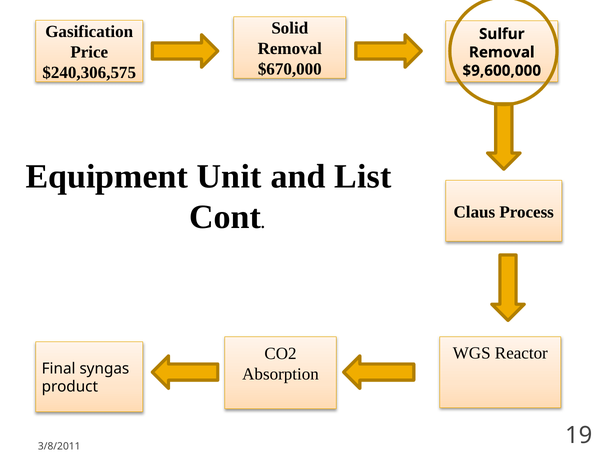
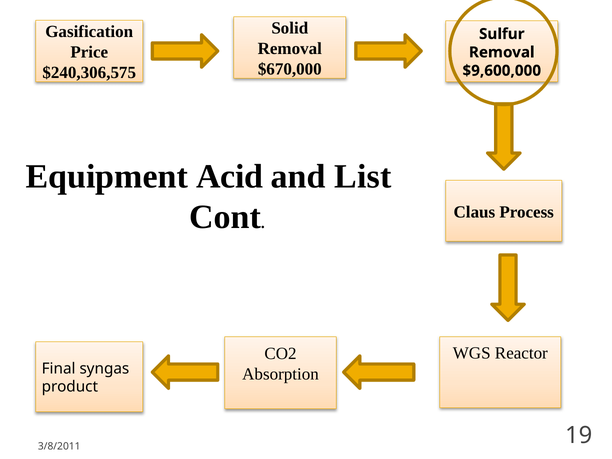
Unit: Unit -> Acid (230, 176)
